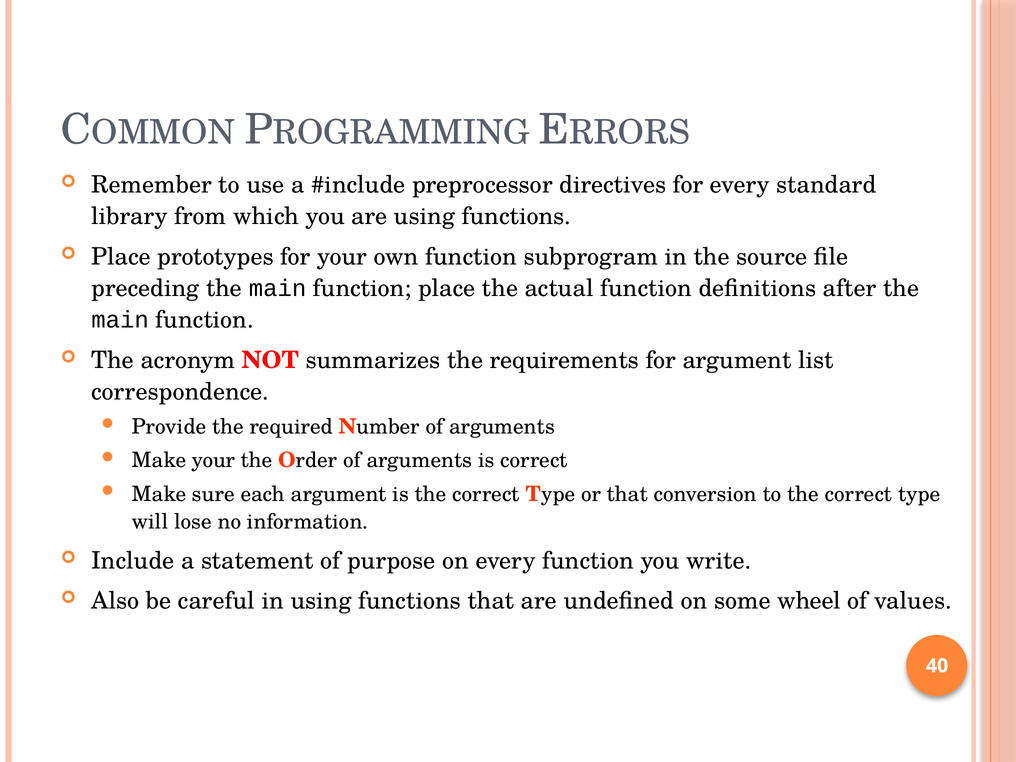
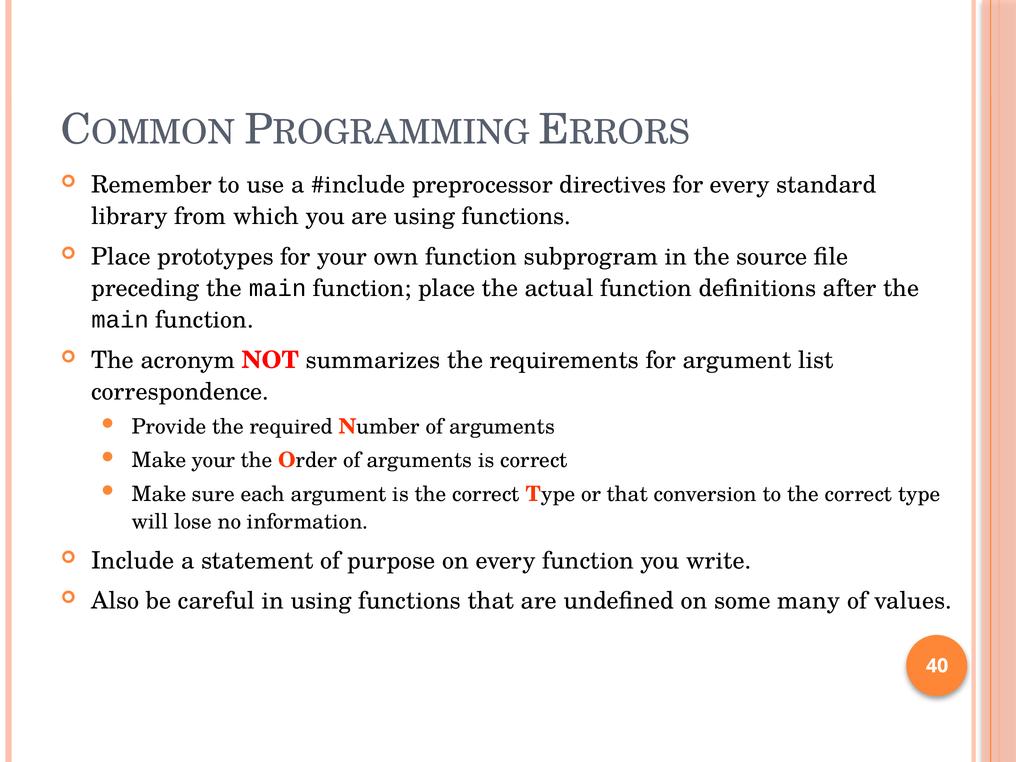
wheel: wheel -> many (809, 601)
